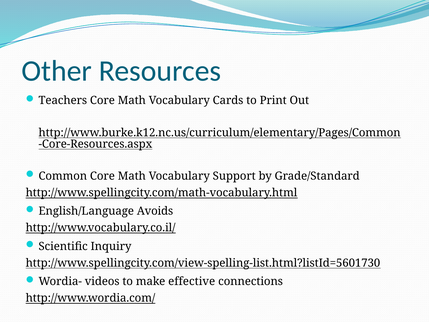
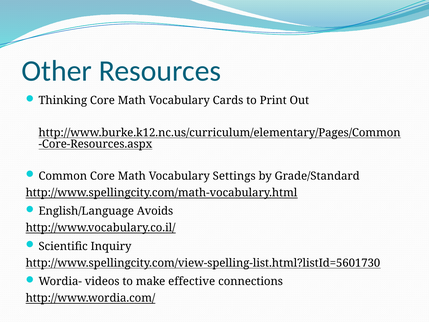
Teachers: Teachers -> Thinking (63, 100)
Support: Support -> Settings (234, 176)
